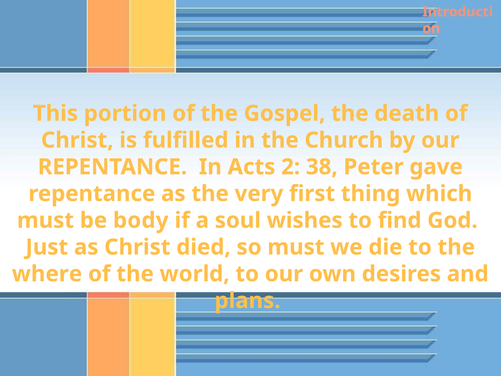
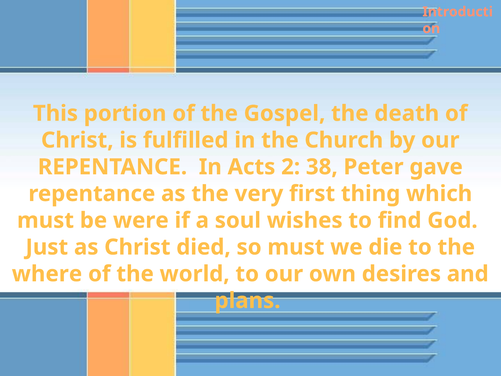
body: body -> were (141, 220)
